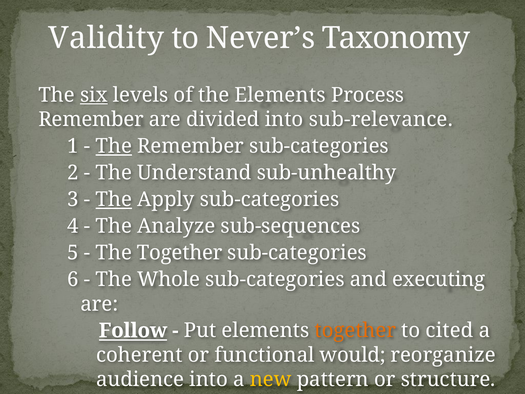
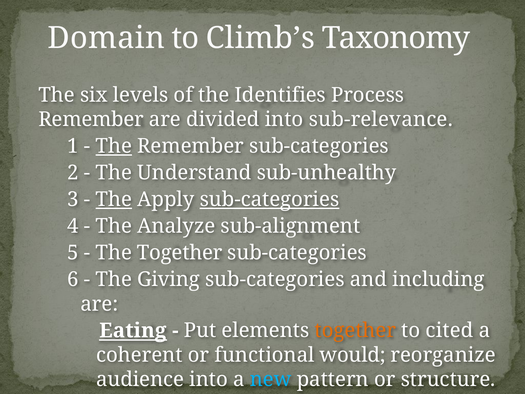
Validity: Validity -> Domain (106, 38)
Never’s: Never’s -> Climb’s (260, 38)
six underline: present -> none (94, 95)
the Elements: Elements -> Identifies (280, 95)
sub-categories underline: none -> present (270, 199)
sub-sequences: sub-sequences -> sub-alignment (290, 226)
Whole: Whole -> Giving (169, 279)
executing: executing -> including (438, 279)
Follow: Follow -> Eating (133, 330)
new colour: yellow -> light blue (271, 379)
